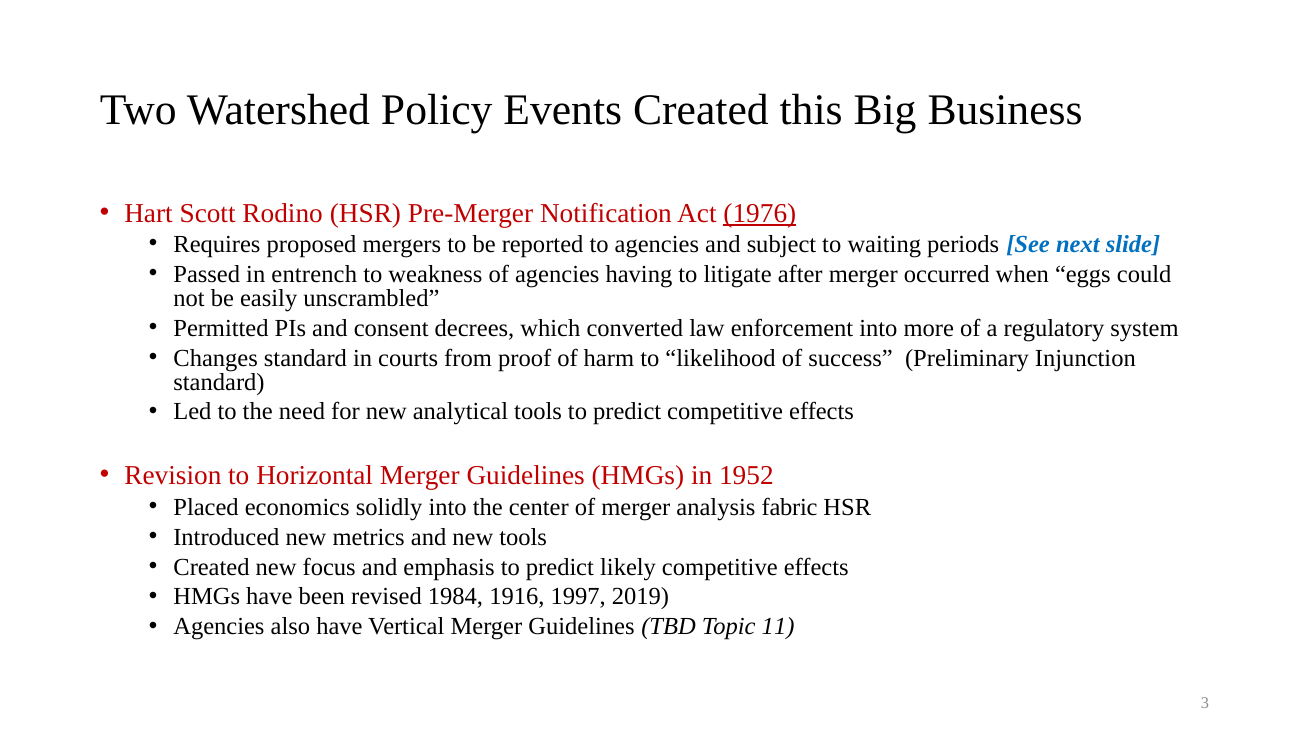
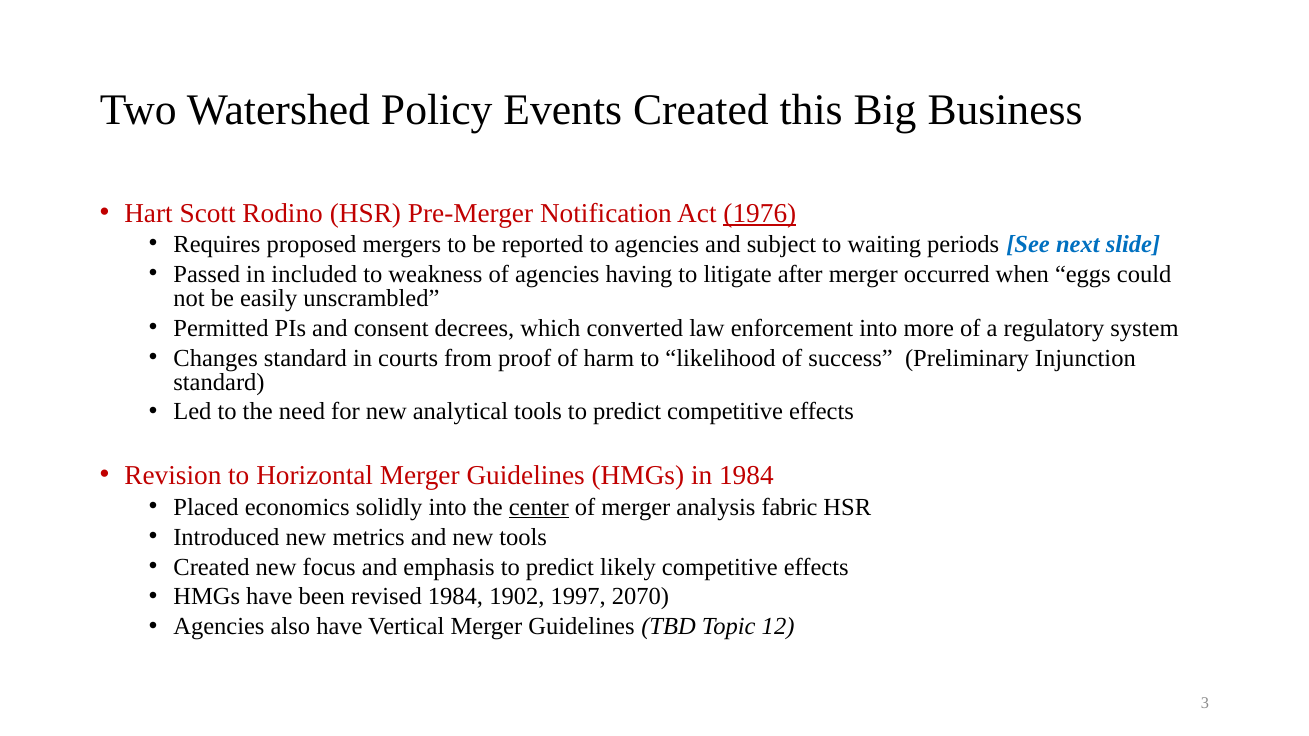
entrench: entrench -> included (314, 274)
in 1952: 1952 -> 1984 (746, 476)
center underline: none -> present (539, 507)
1916: 1916 -> 1902 (517, 597)
2019: 2019 -> 2070 (640, 597)
11: 11 -> 12 (778, 627)
